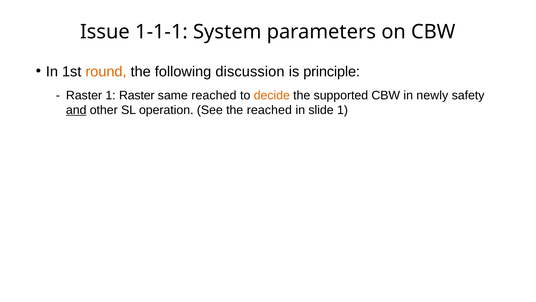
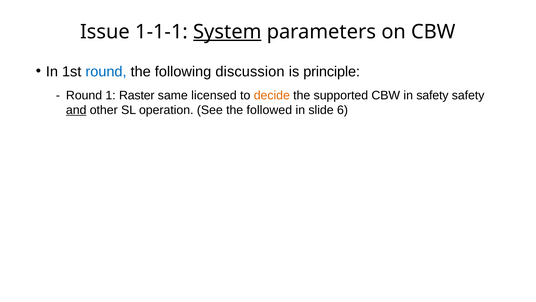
System underline: none -> present (227, 32)
round colour: orange -> blue (106, 72)
Raster: Raster -> Round (84, 95)
same reached: reached -> licensed (214, 95)
in newly: newly -> safety (432, 95)
the reached: reached -> followed (269, 110)
slide 1: 1 -> 6 (343, 110)
